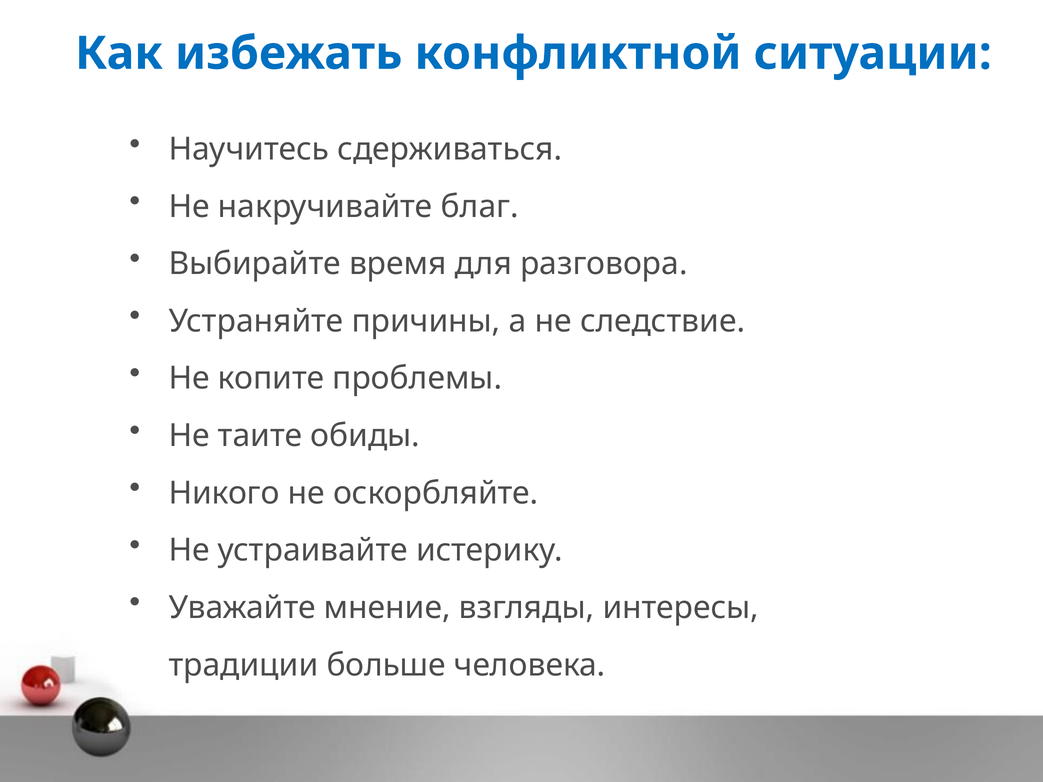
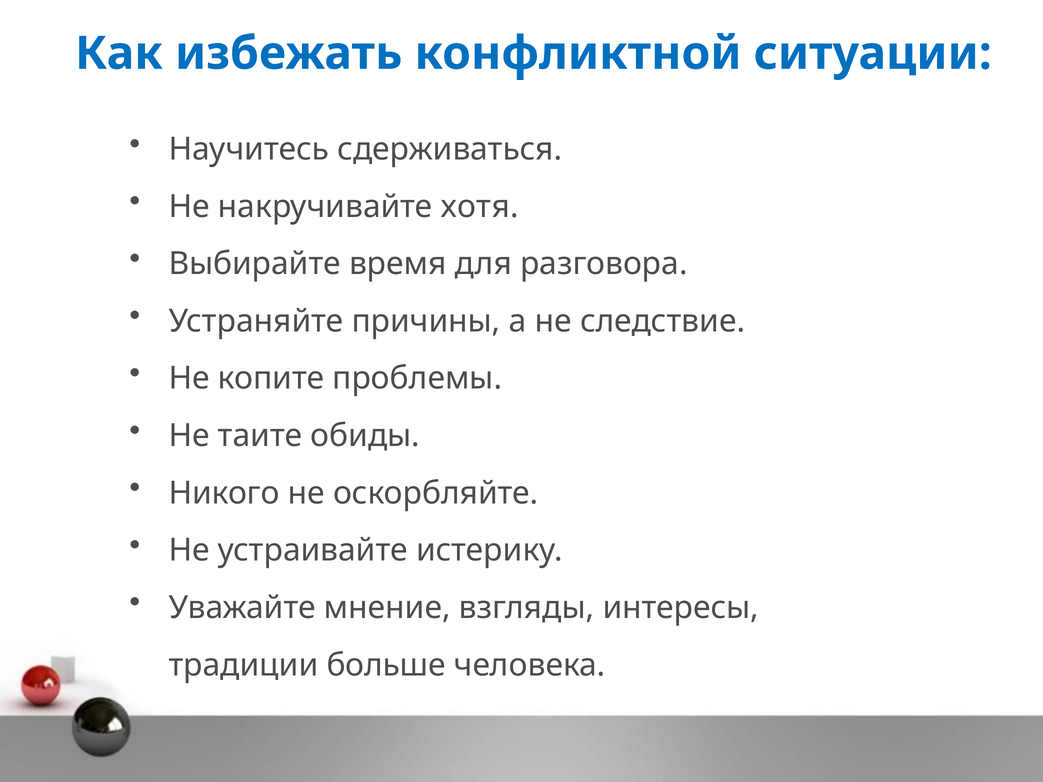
благ: благ -> хотя (480, 207)
